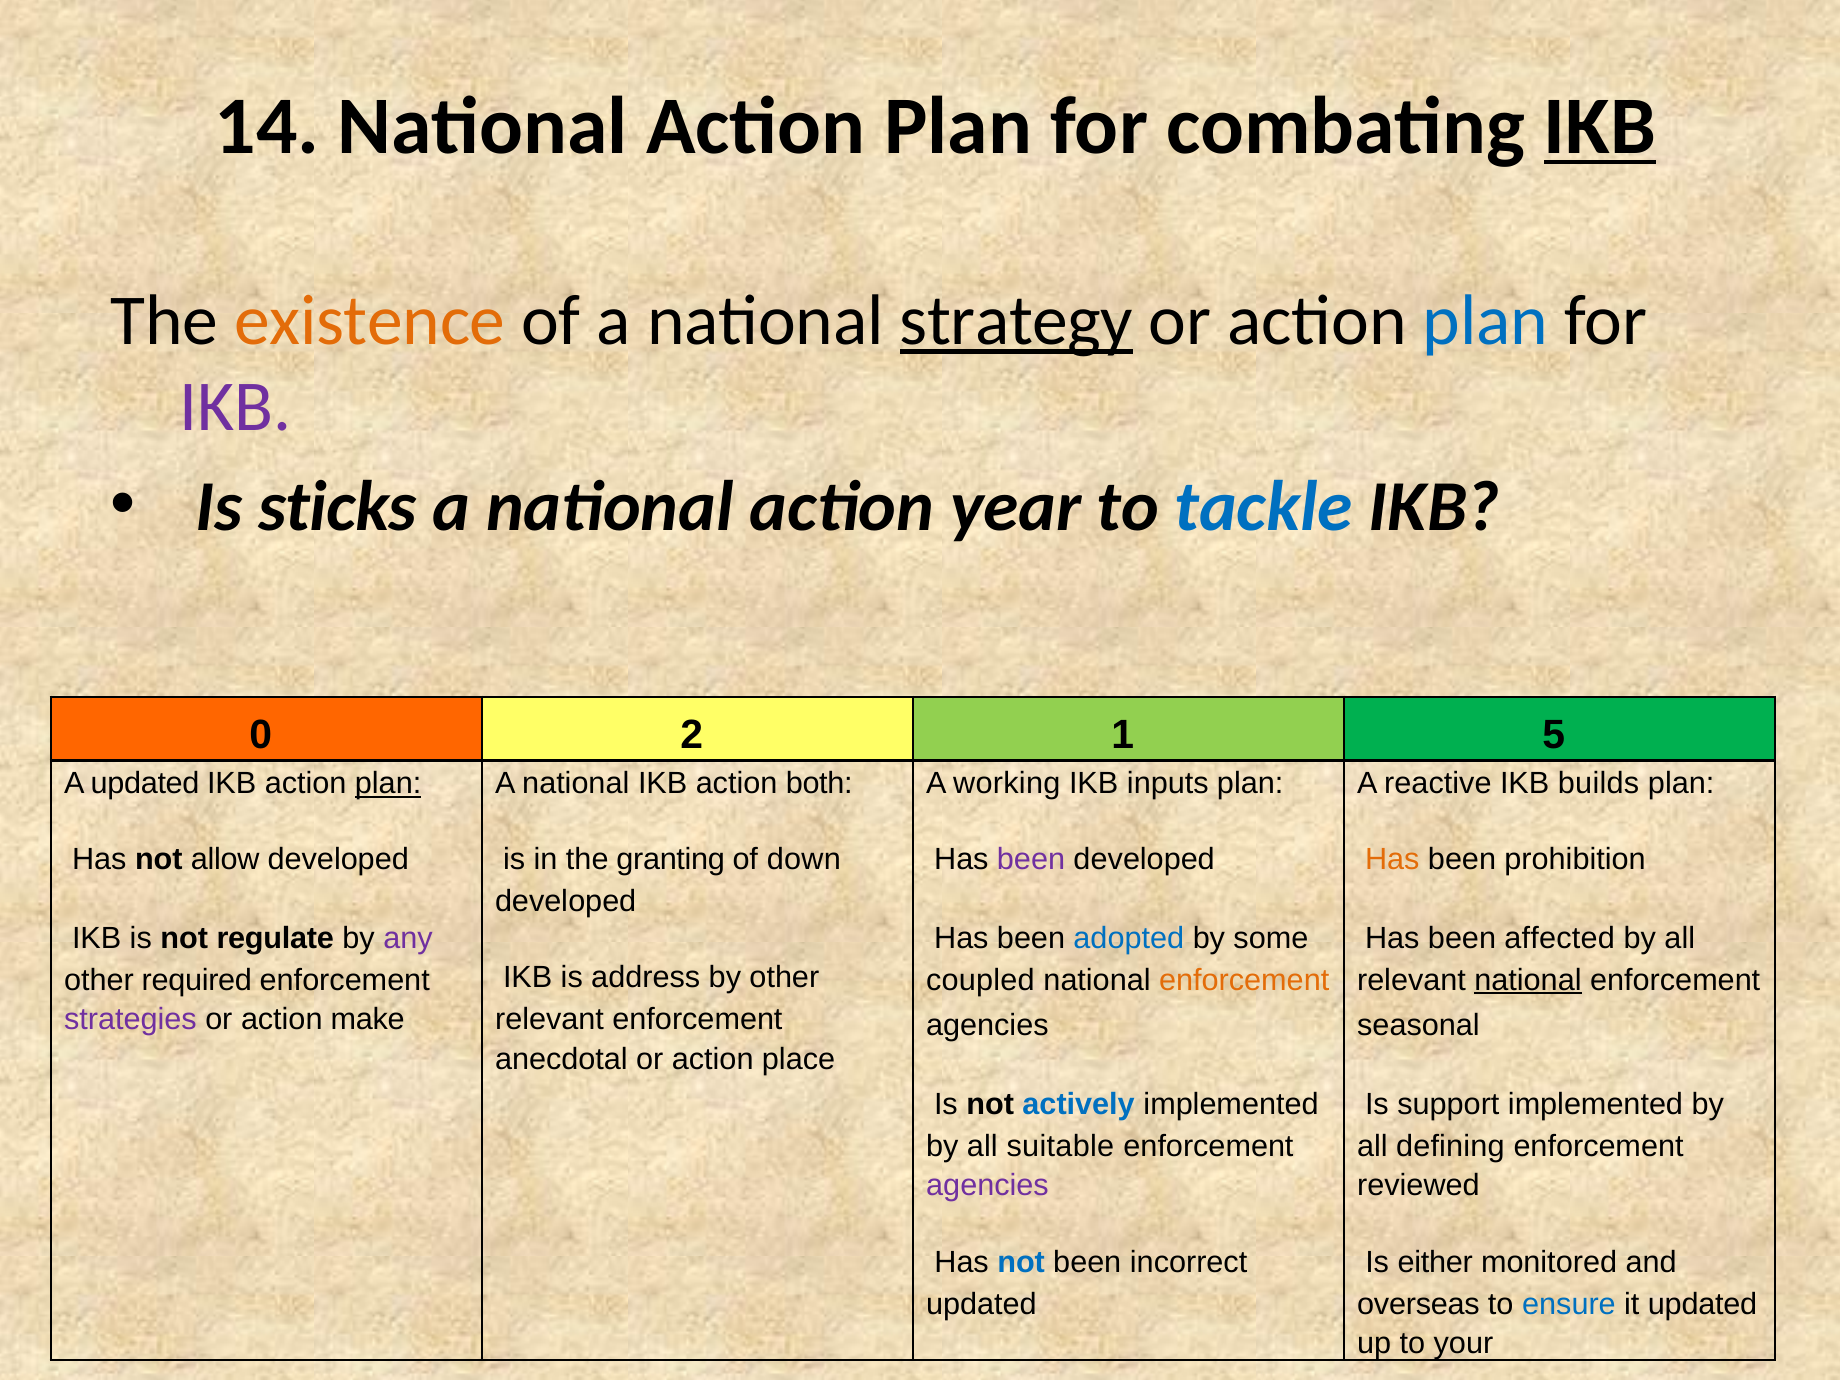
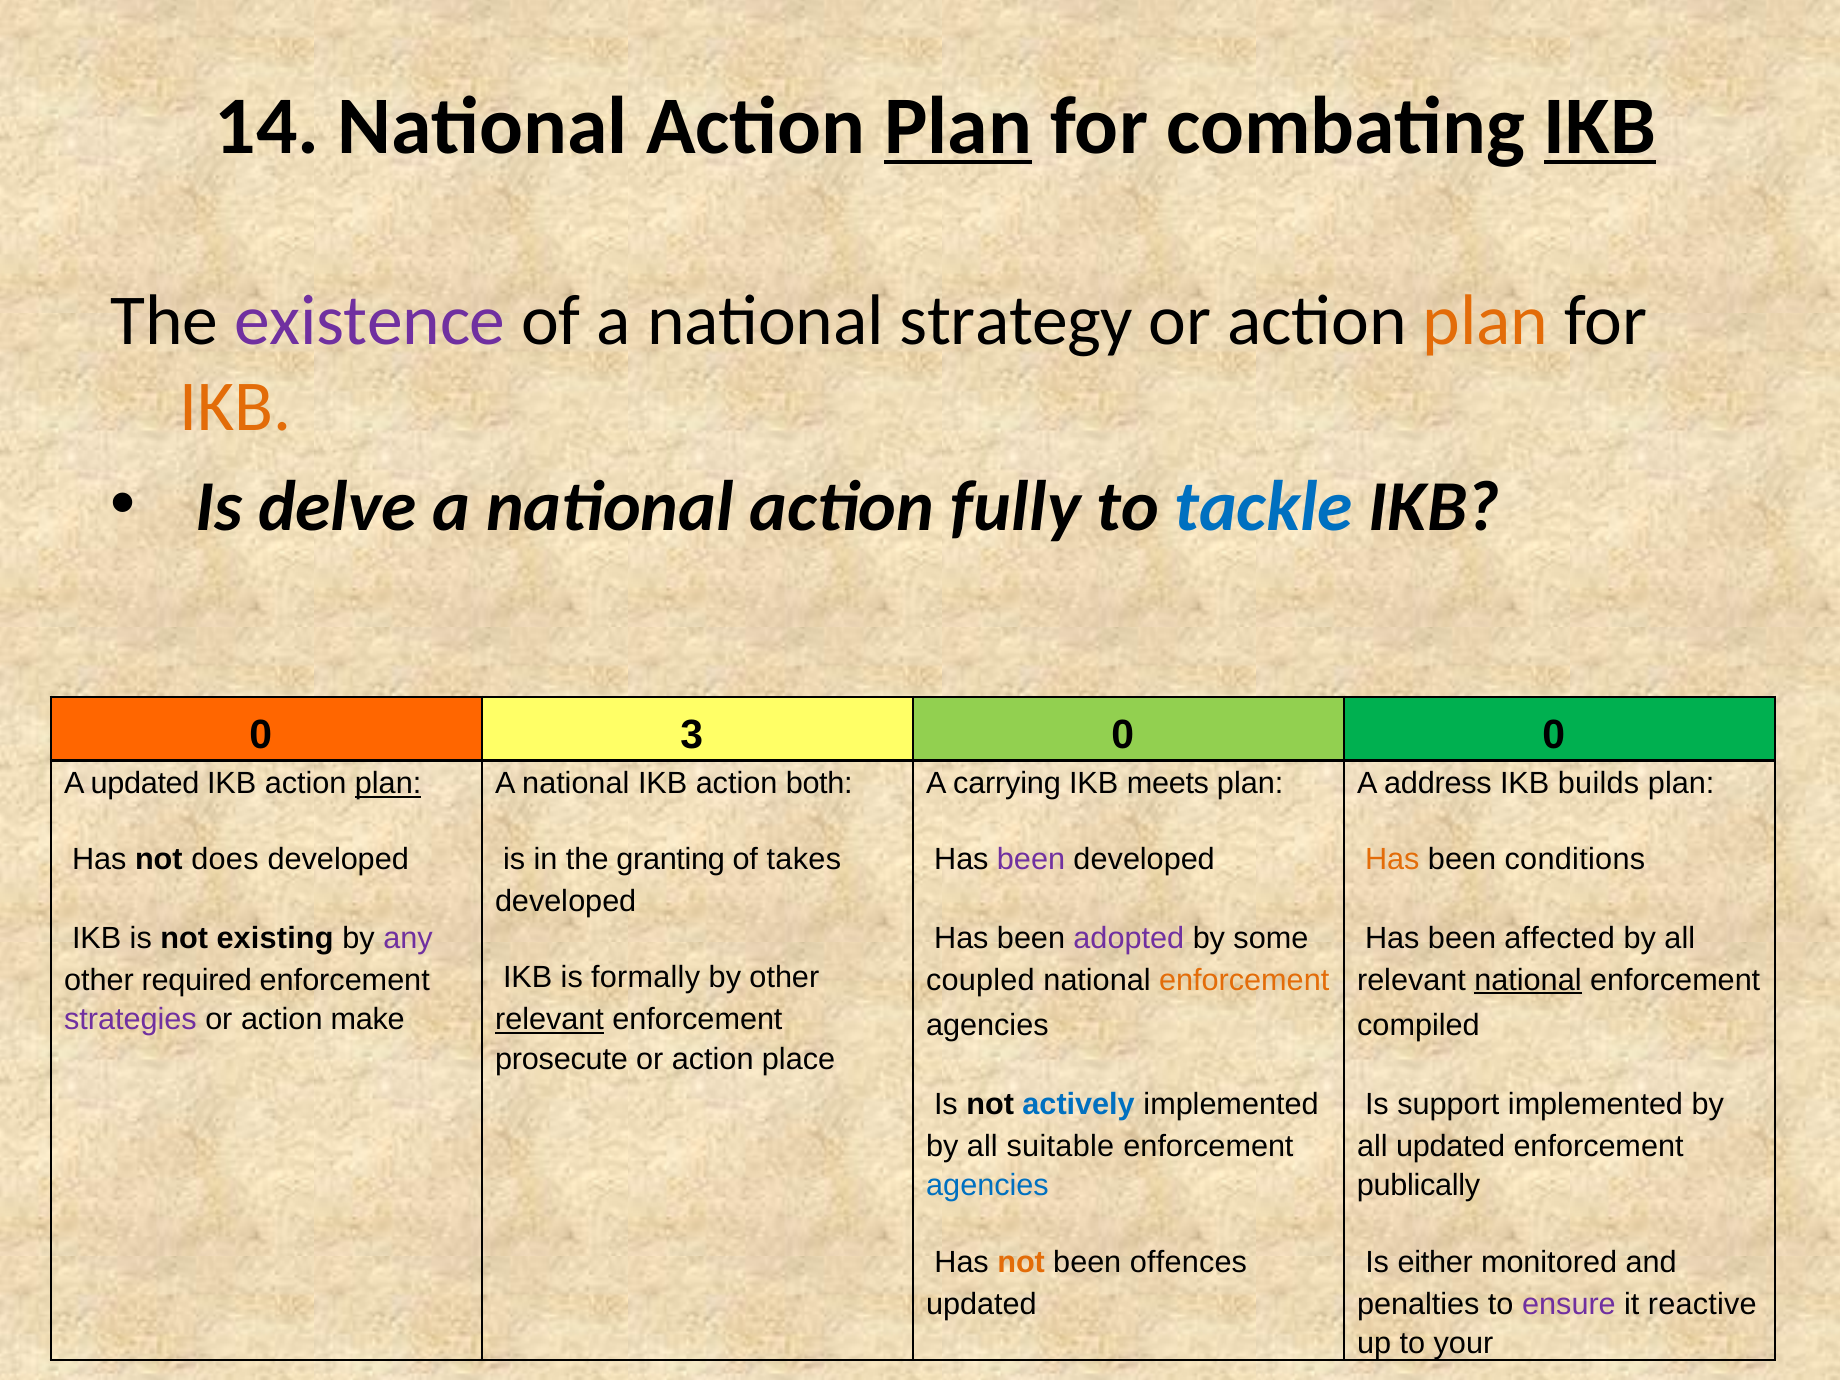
Plan underline: none -> present (958, 127)
existence colour: orange -> purple (370, 321)
strategy underline: present -> none (1017, 321)
plan colour: blue -> orange (1486, 321)
IKB colour: purple -> orange (235, 407)
sticks: sticks -> delve (337, 507)
year: year -> fully (1016, 507)
2: 2 -> 3 (692, 735)
1: 1 -> 0 (1123, 735)
5: 5 -> 0 (1554, 735)
working: working -> carrying (1007, 783)
inputs: inputs -> meets (1168, 783)
reactive: reactive -> address (1438, 783)
allow: allow -> does (225, 860)
down: down -> takes (804, 860)
prohibition: prohibition -> conditions (1575, 860)
regulate: regulate -> existing (275, 938)
adopted colour: blue -> purple (1129, 938)
address: address -> formally (646, 978)
relevant underline: none -> present (549, 1020)
seasonal: seasonal -> compiled (1418, 1026)
anecdotal: anecdotal -> prosecute (561, 1059)
all defining: defining -> updated (1451, 1146)
agencies colour: purple -> blue (987, 1186)
reviewed: reviewed -> publically (1419, 1186)
not colour: blue -> orange (1021, 1262)
incorrect: incorrect -> offences (1189, 1262)
overseas: overseas -> penalties (1418, 1304)
ensure colour: blue -> purple (1569, 1304)
it updated: updated -> reactive (1702, 1304)
